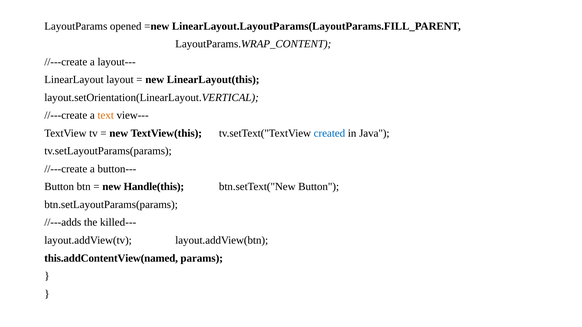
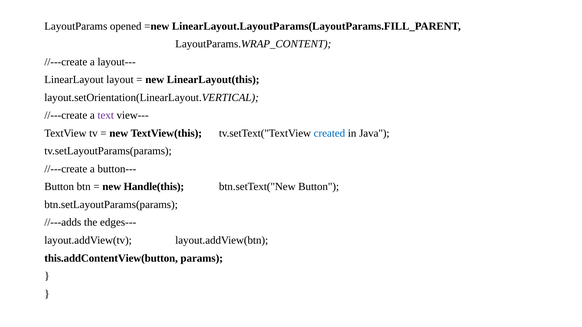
text colour: orange -> purple (106, 116)
killed---: killed--- -> edges--- (118, 223)
this.addContentView(named: this.addContentView(named -> this.addContentView(button (111, 258)
